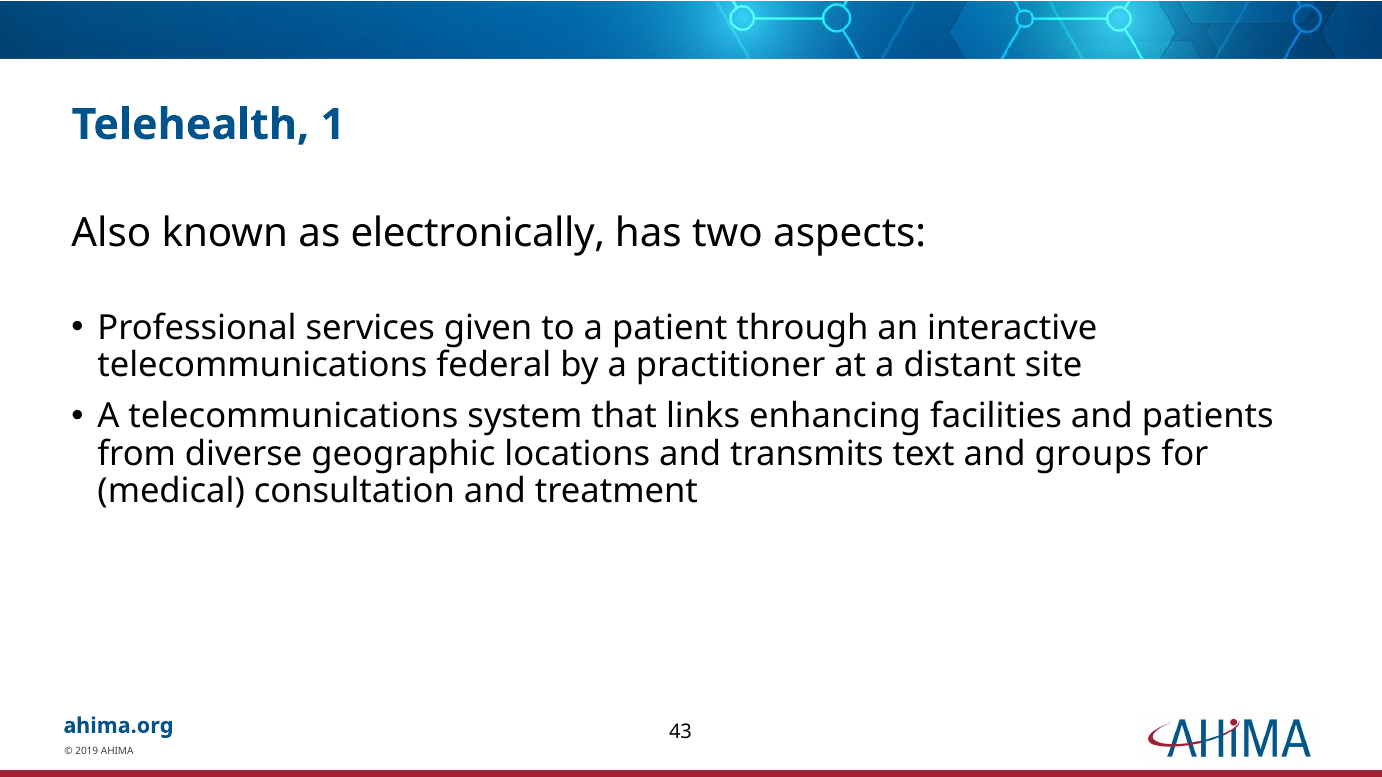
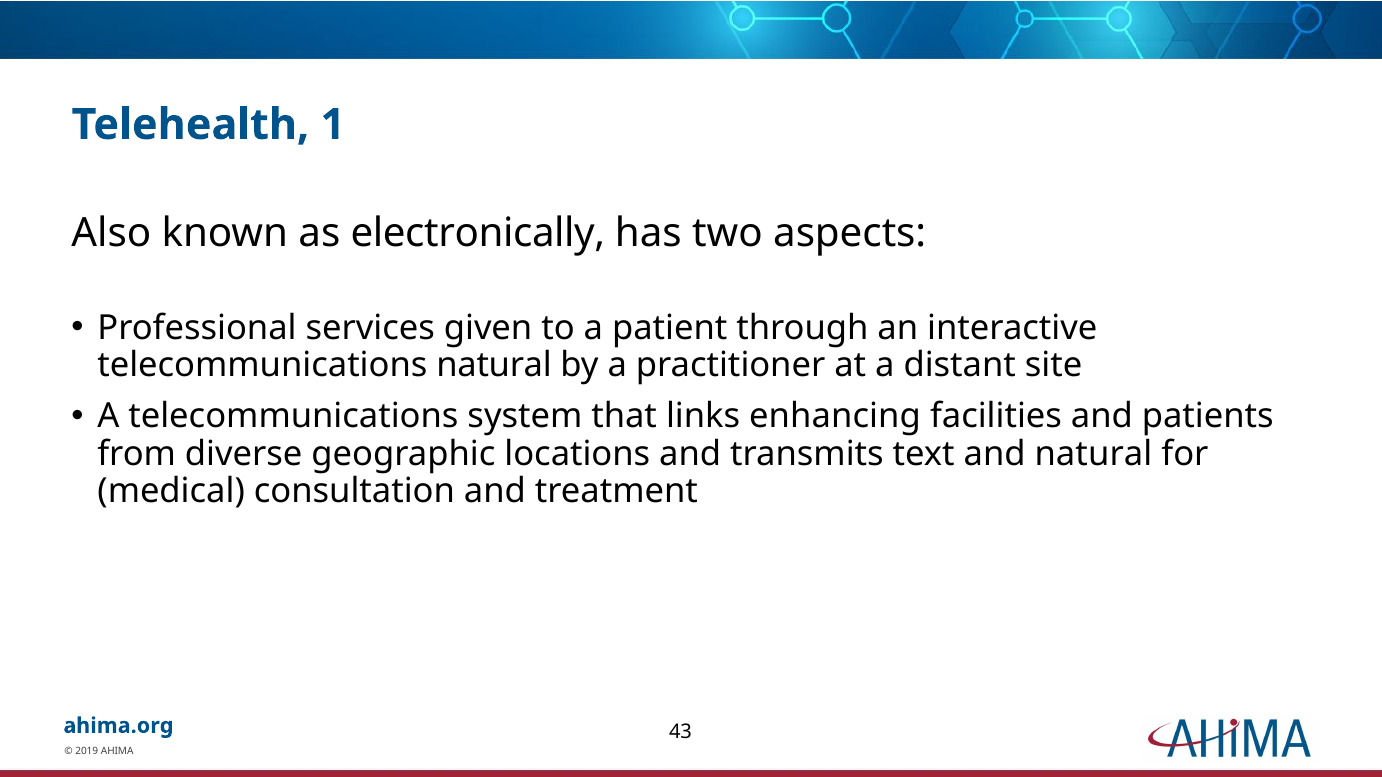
telecommunications federal: federal -> natural (494, 365)
and groups: groups -> natural (1093, 454)
